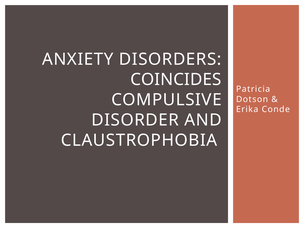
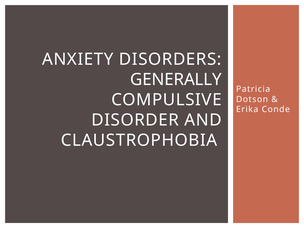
COINCIDES: COINCIDES -> GENERALLY (176, 80)
